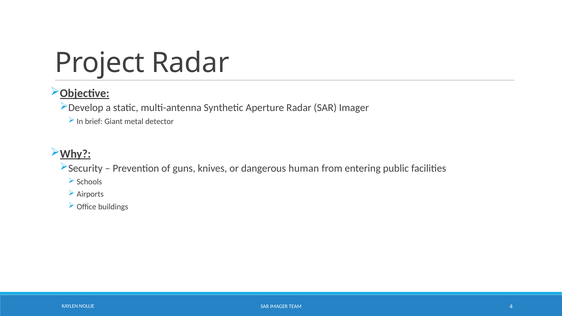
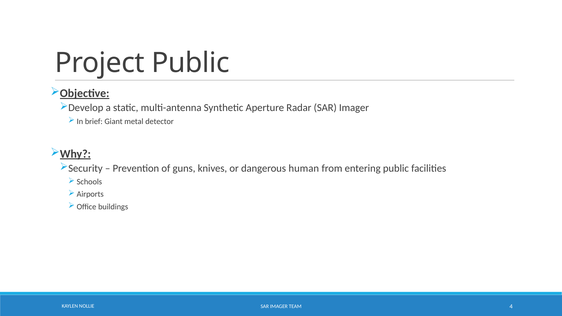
Project Radar: Radar -> Public (191, 63)
